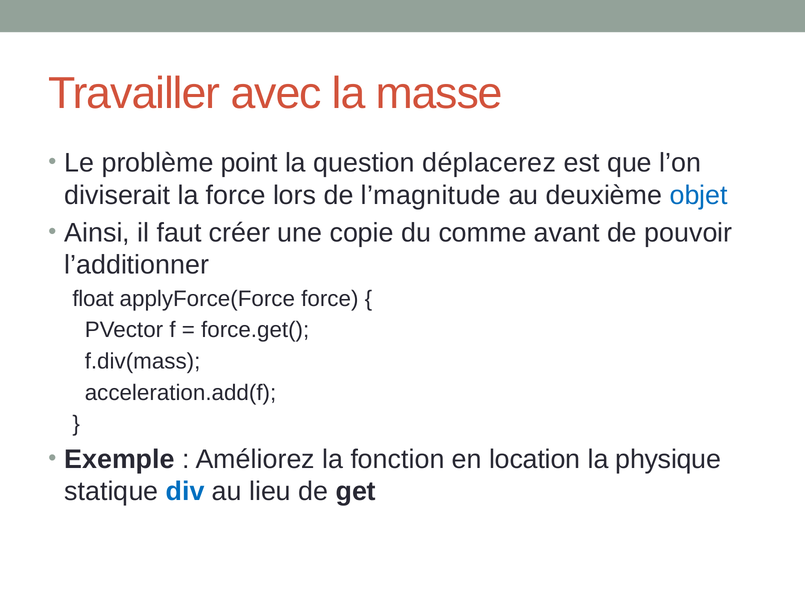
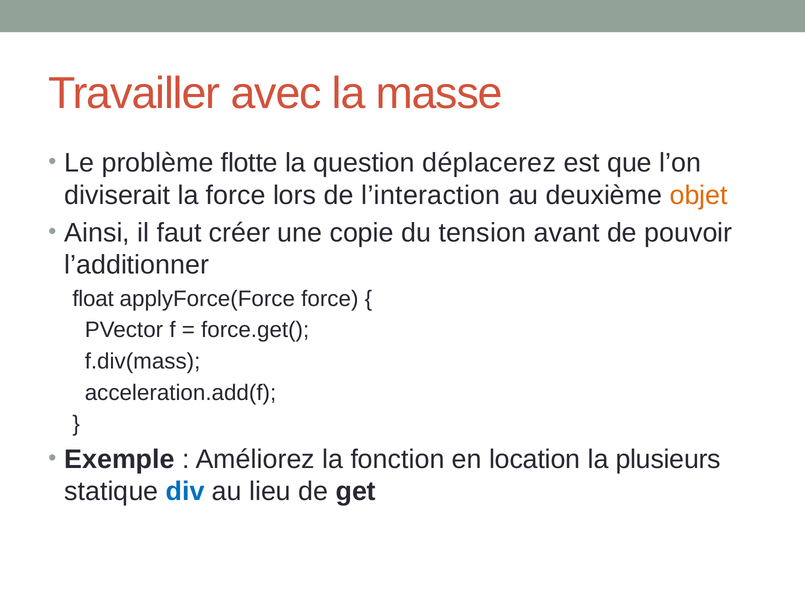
point: point -> flotte (249, 163)
l’magnitude: l’magnitude -> l’interaction (431, 195)
objet colour: blue -> orange (699, 195)
comme: comme -> tension (482, 233)
physique: physique -> plusieurs (668, 459)
